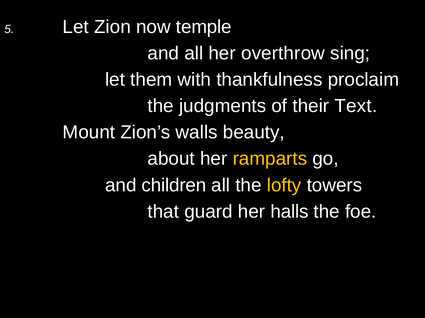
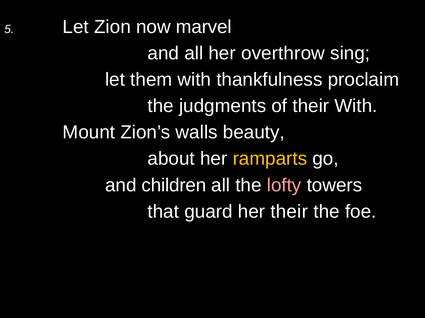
temple: temple -> marvel (204, 27)
their Text: Text -> With (356, 106)
lofty colour: yellow -> pink (284, 186)
her halls: halls -> their (289, 212)
